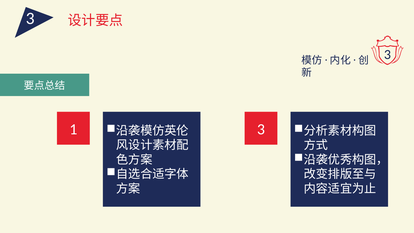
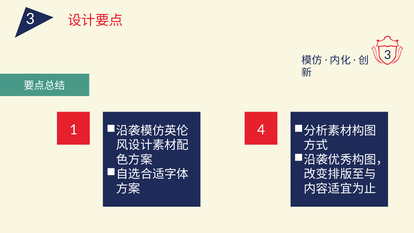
1 3: 3 -> 4 (261, 129)
